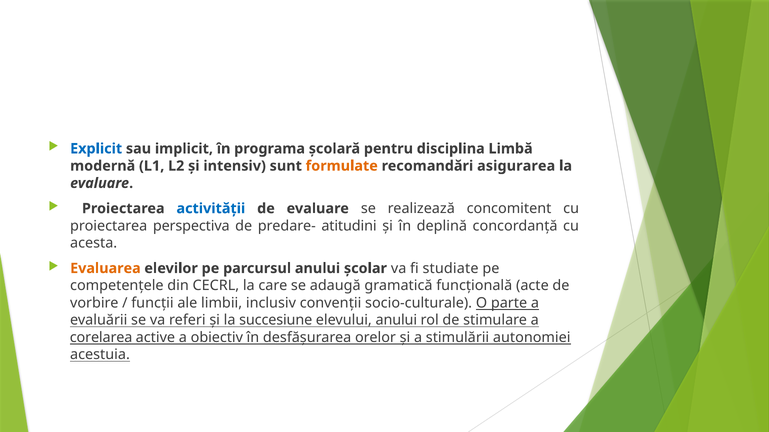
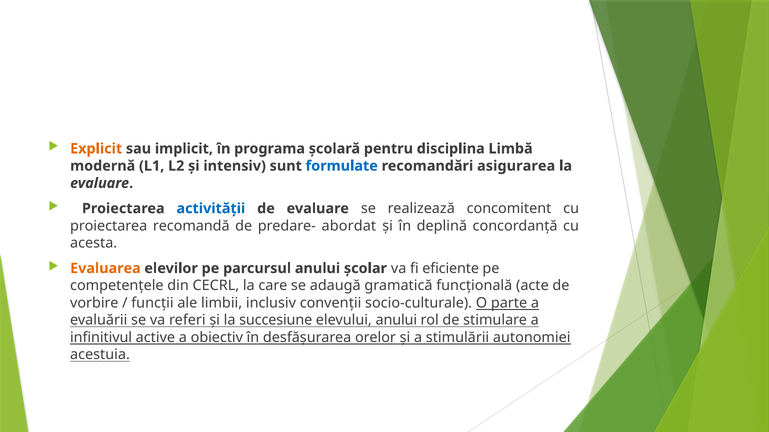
Explicit colour: blue -> orange (96, 149)
formulate colour: orange -> blue (342, 166)
perspectiva: perspectiva -> recomandă (191, 226)
atitudini: atitudini -> abordat (349, 226)
studiate: studiate -> eficiente (451, 269)
corelarea: corelarea -> infinitivul (101, 338)
